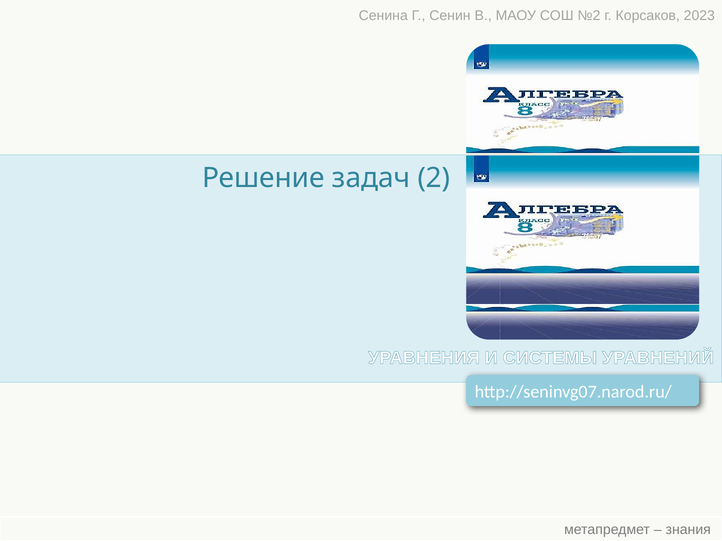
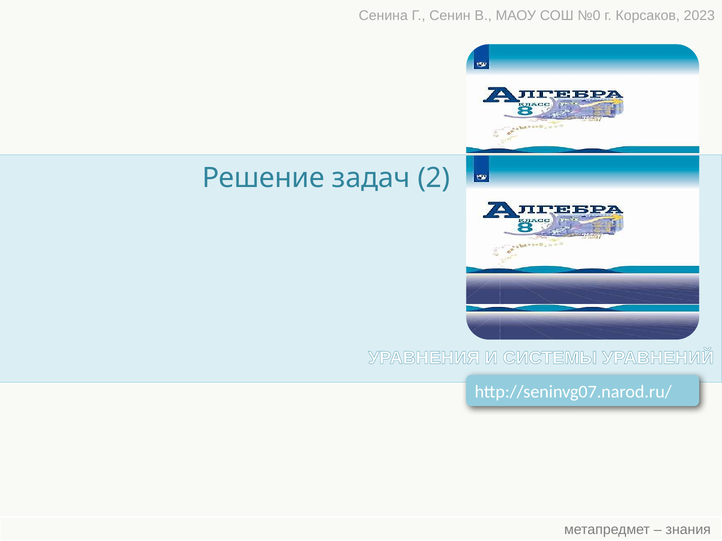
№2: №2 -> №0 (589, 16)
